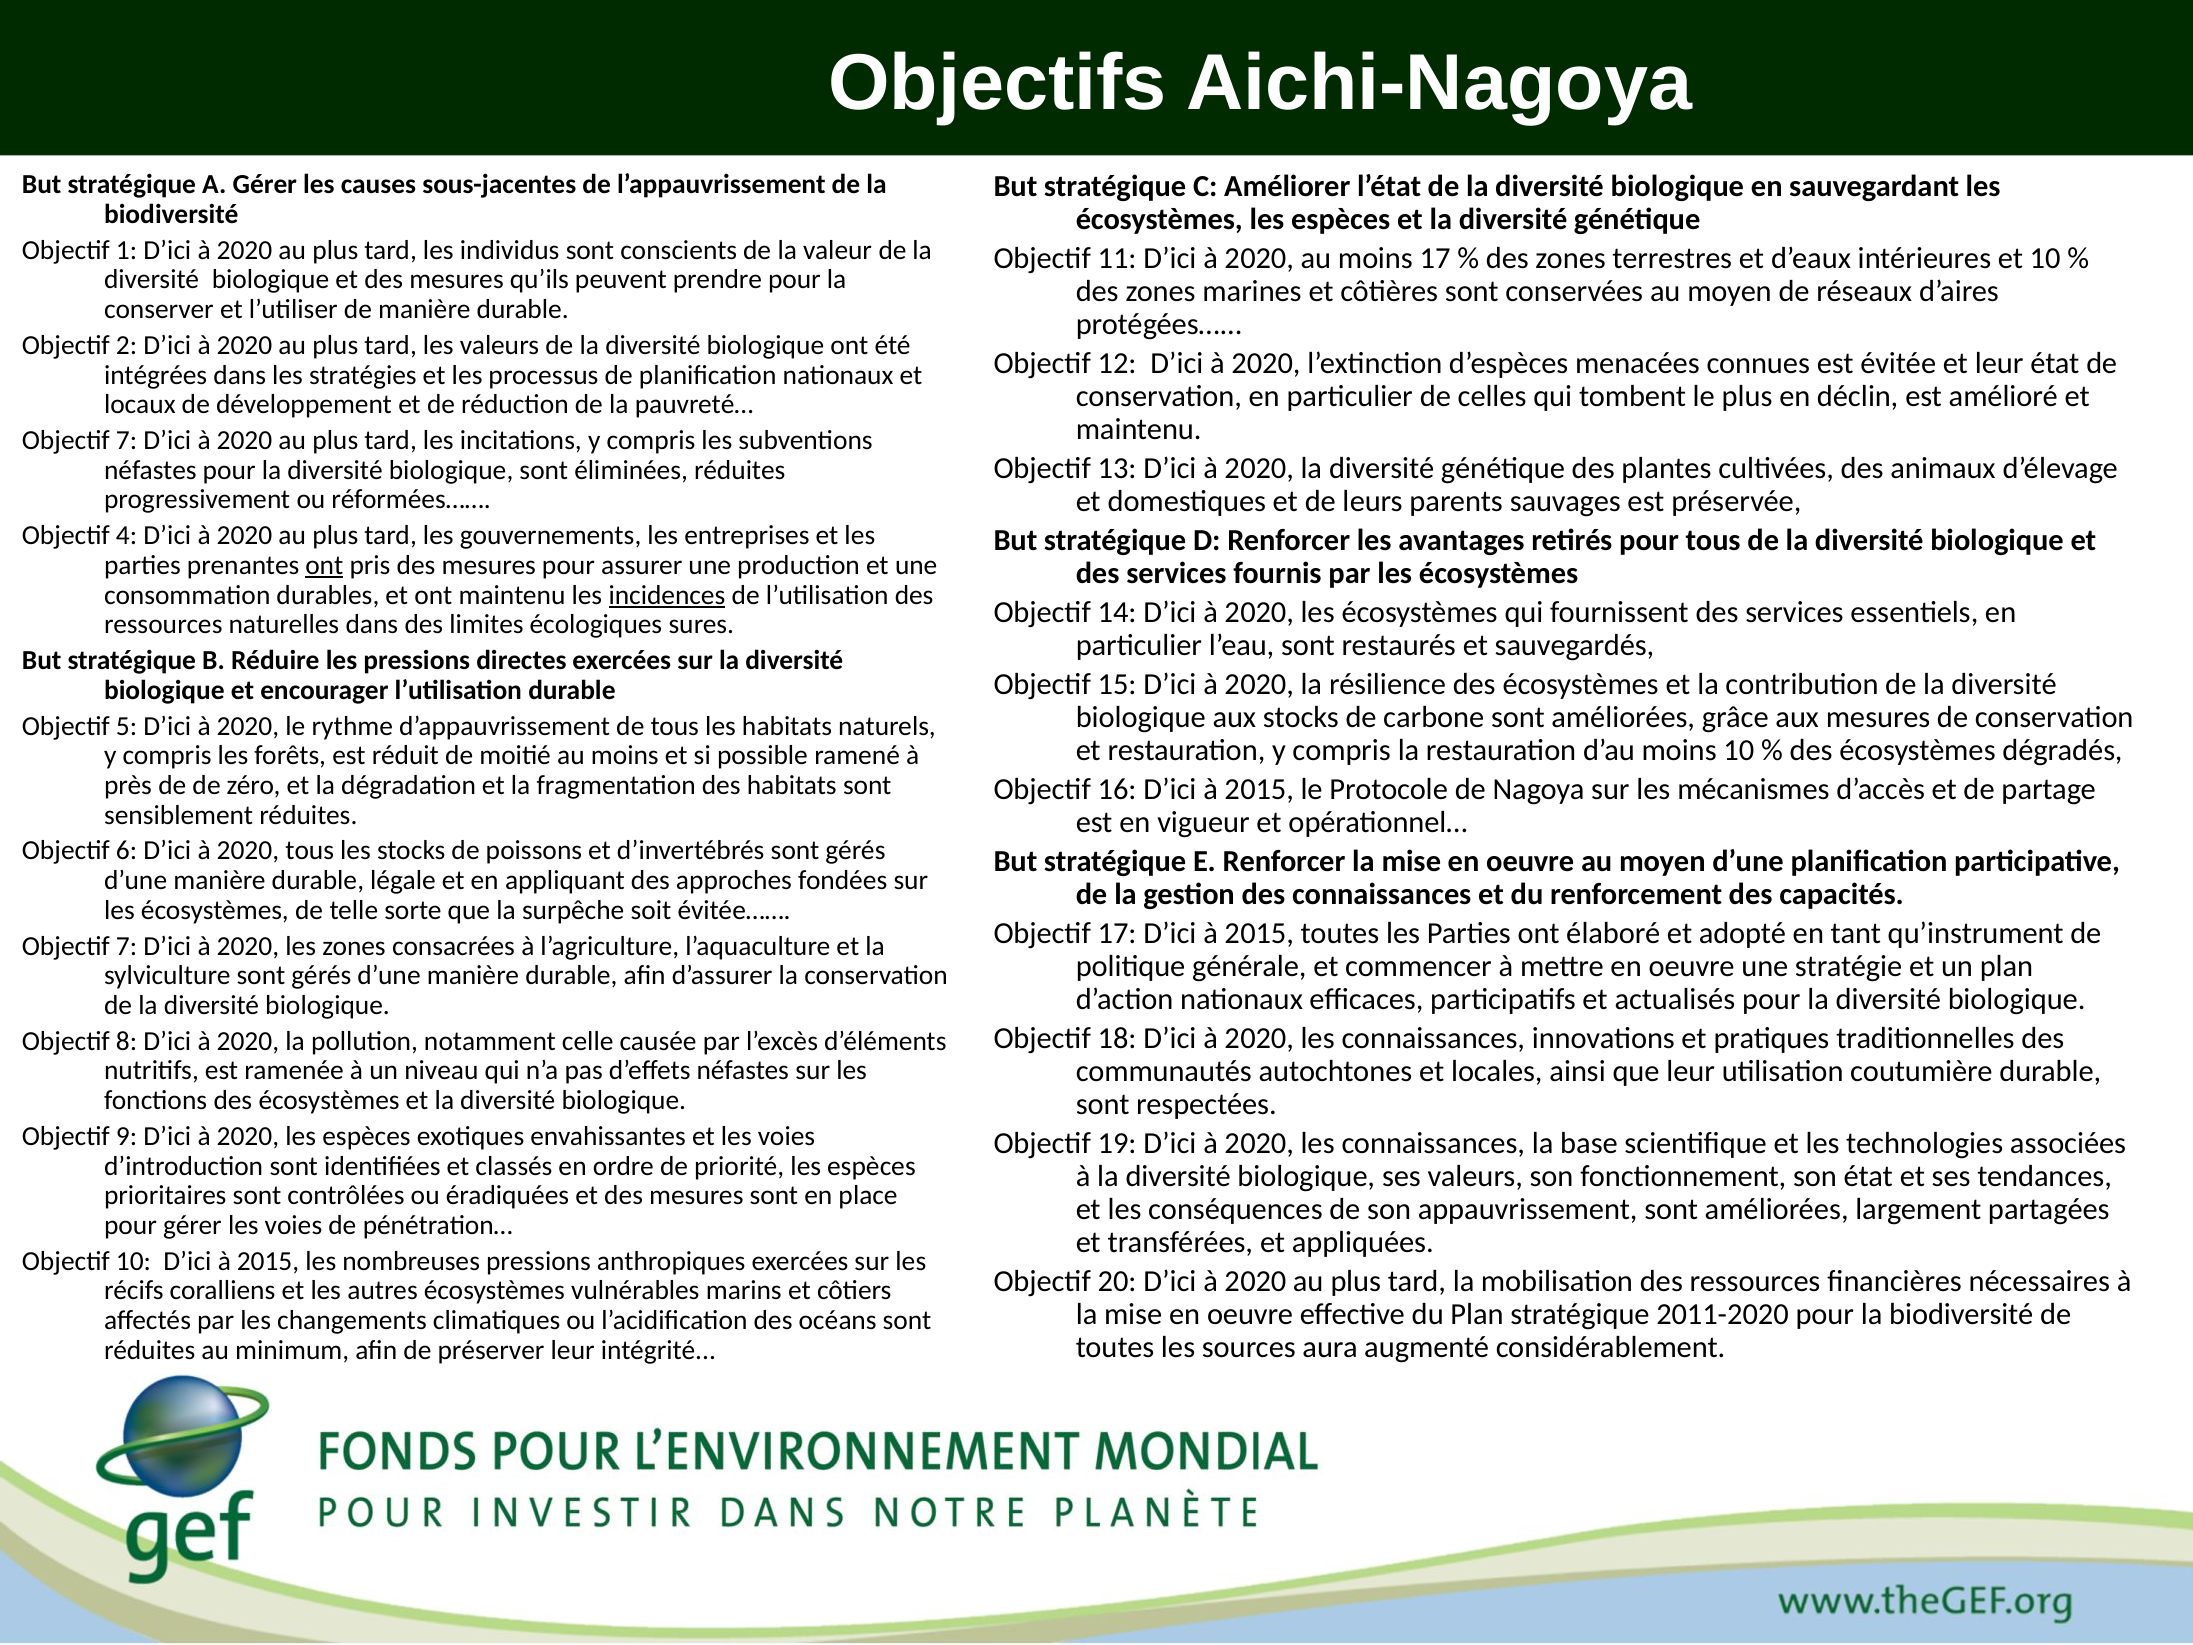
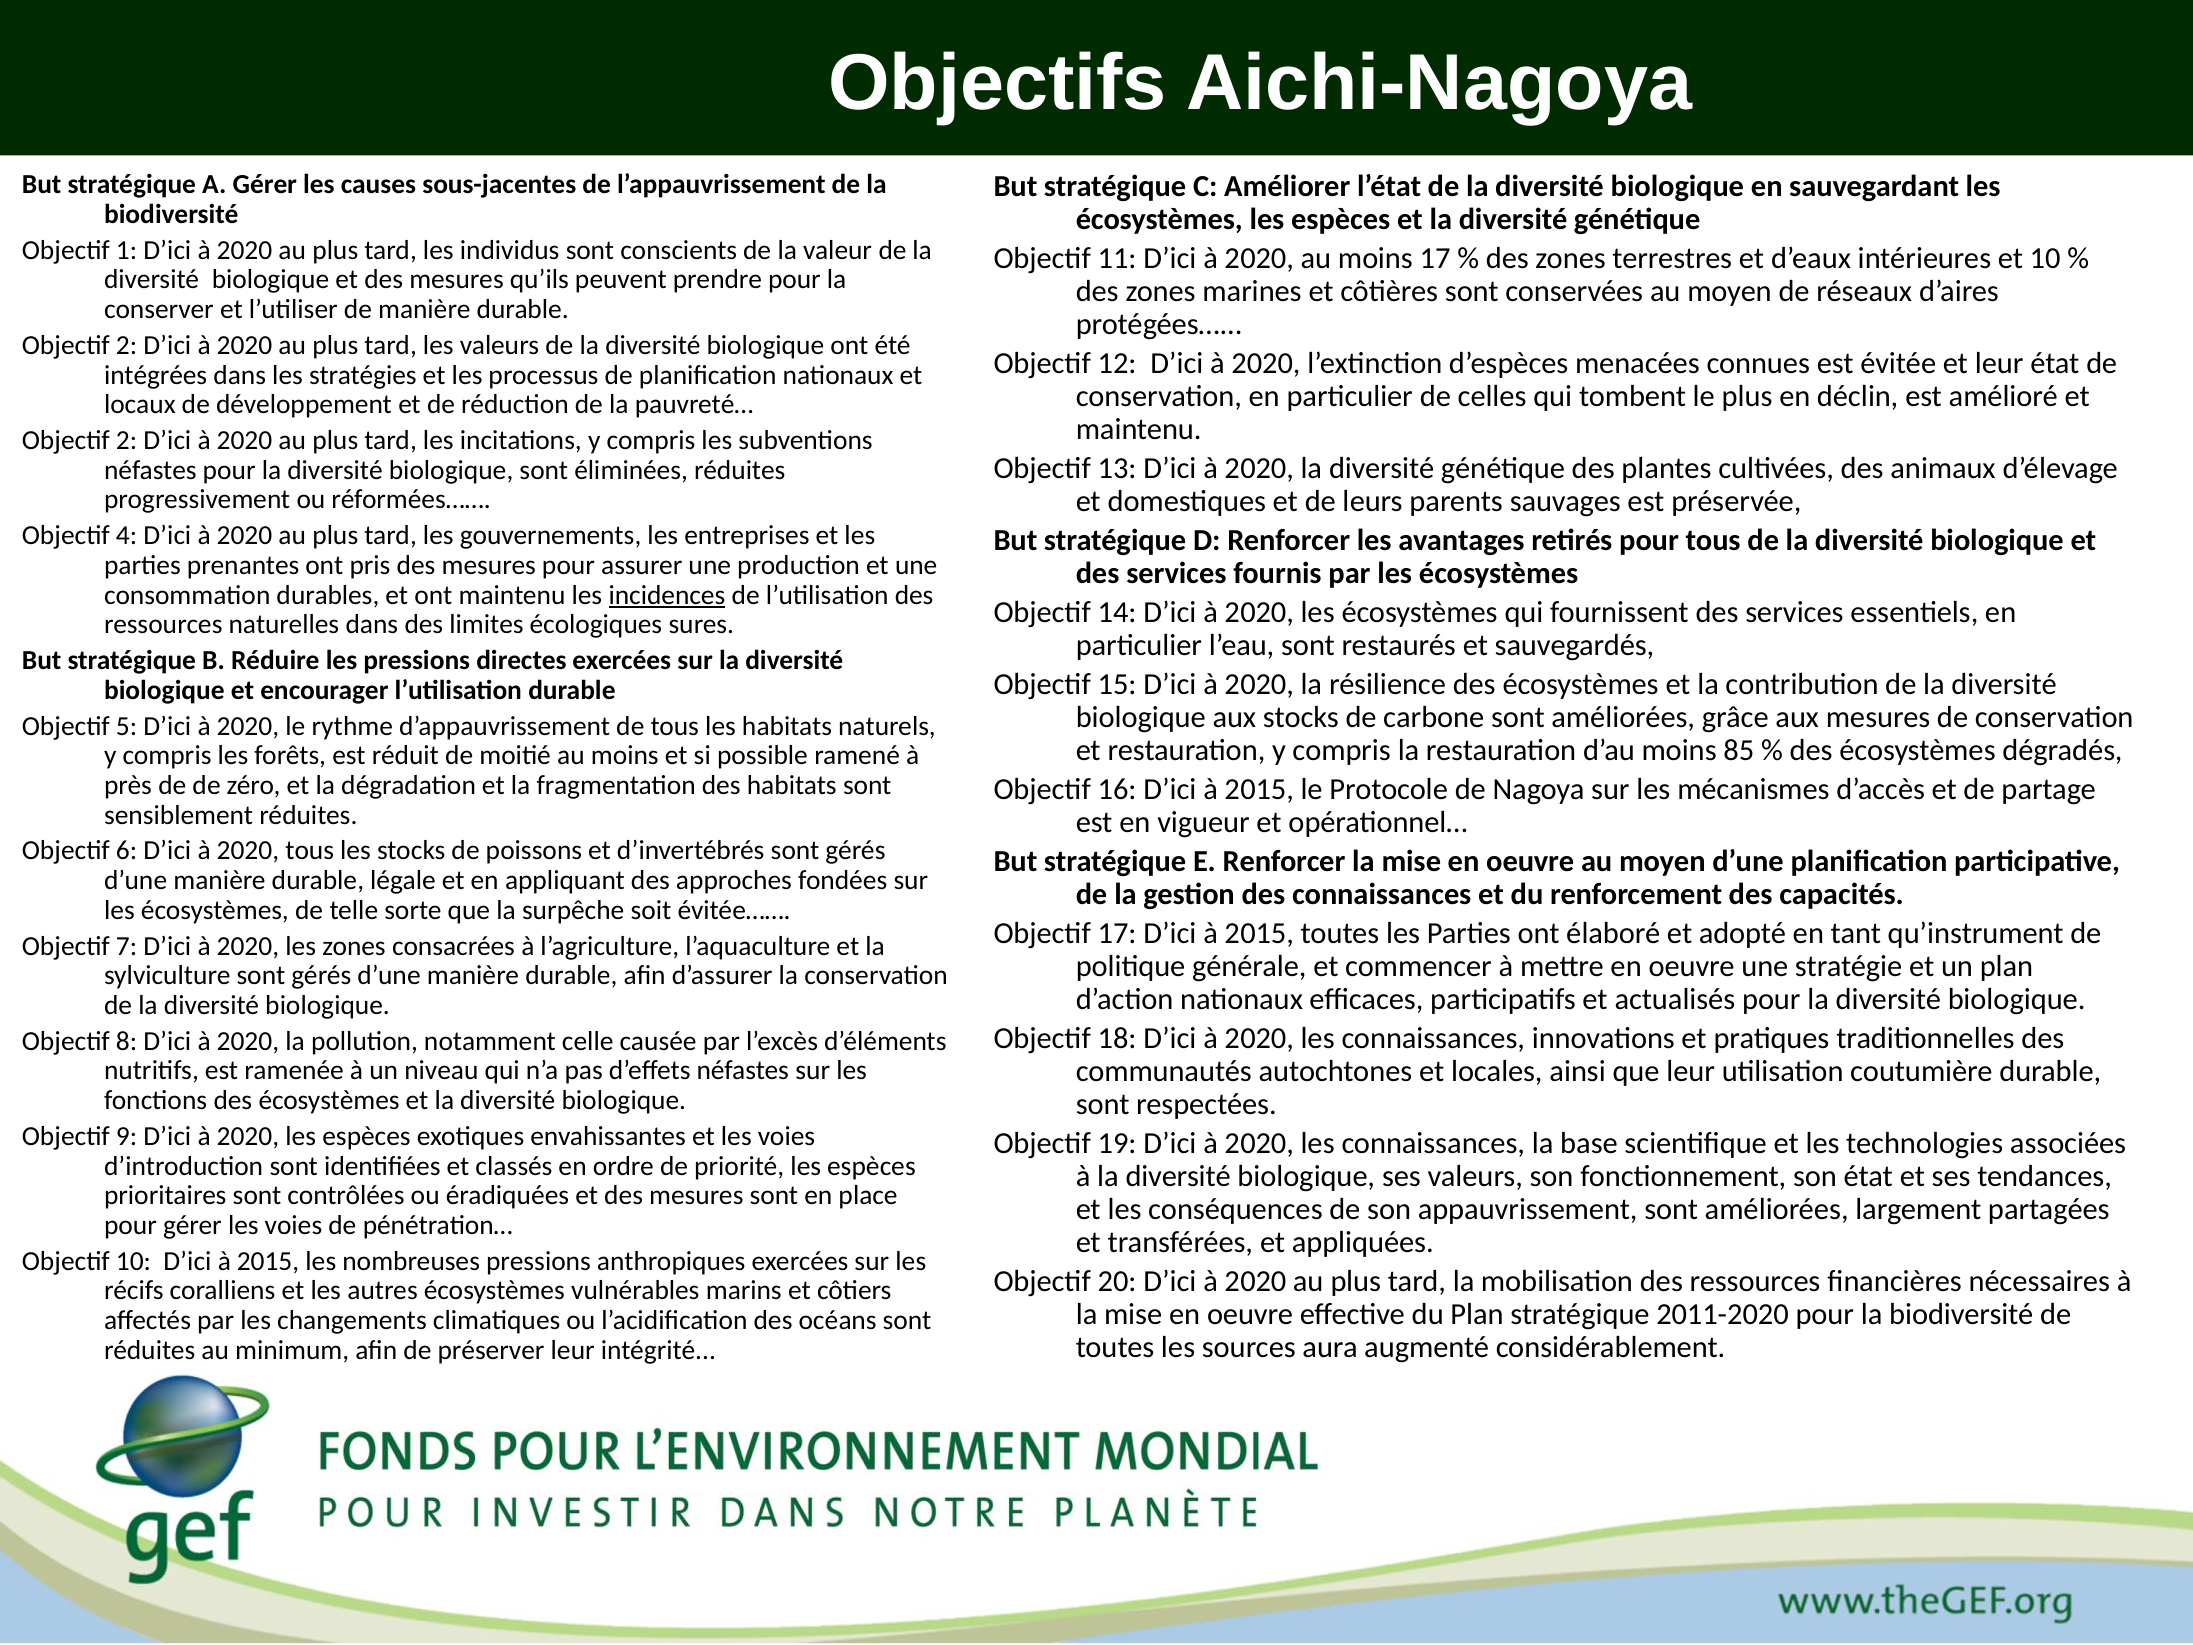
7: 7 -> 2 (126, 440)
ont underline: present -> none (324, 565)
moins 10: 10 -> 85 (1739, 751)
